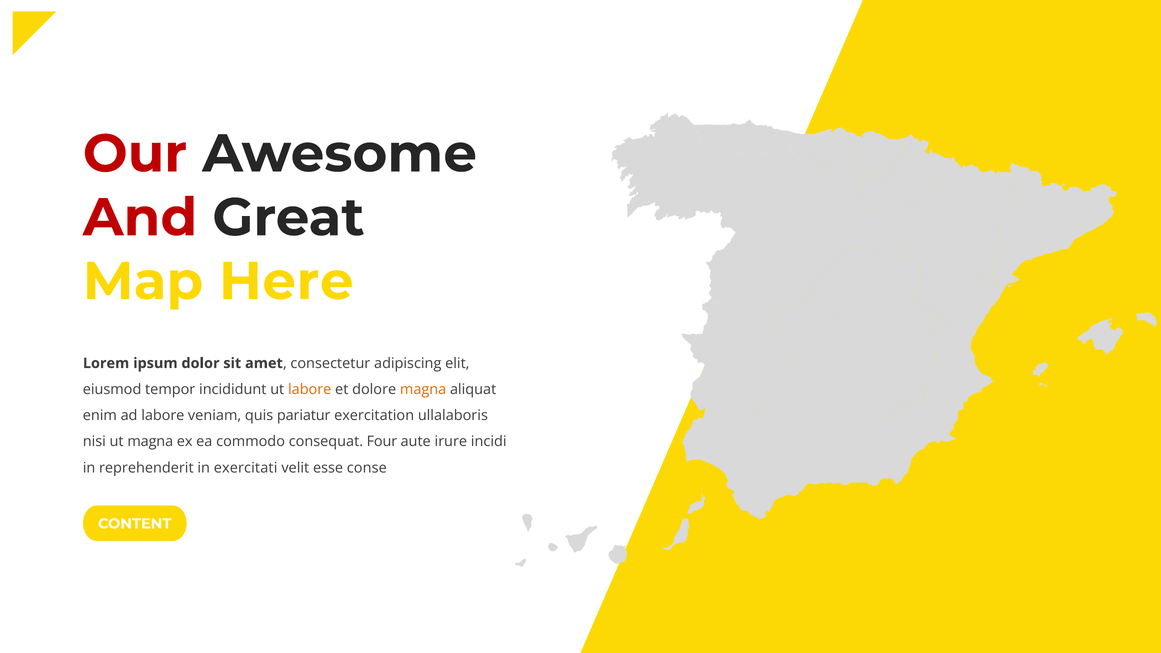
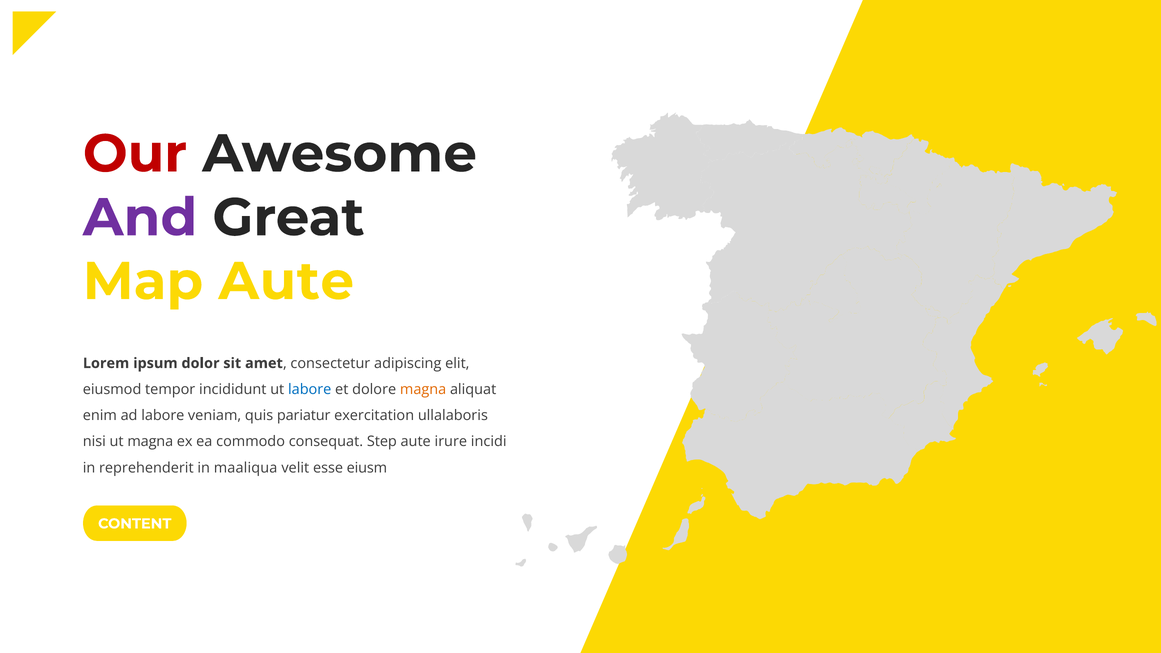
And colour: red -> purple (140, 218)
Map Here: Here -> Aute (286, 282)
labore colour: orange -> blue (310, 389)
Four: Four -> Step (382, 442)
exercitati: exercitati -> maaliqua (246, 468)
conse: conse -> eiusm (367, 468)
